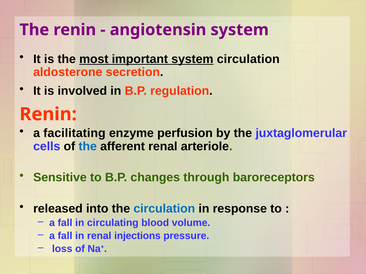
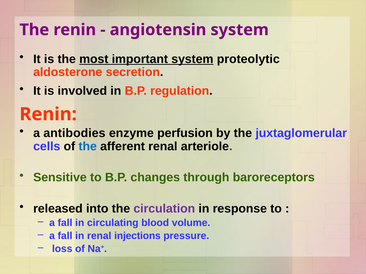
system circulation: circulation -> proteolytic (248, 59)
facilitating: facilitating -> antibodies (74, 133)
circulation colour: blue -> purple (164, 209)
